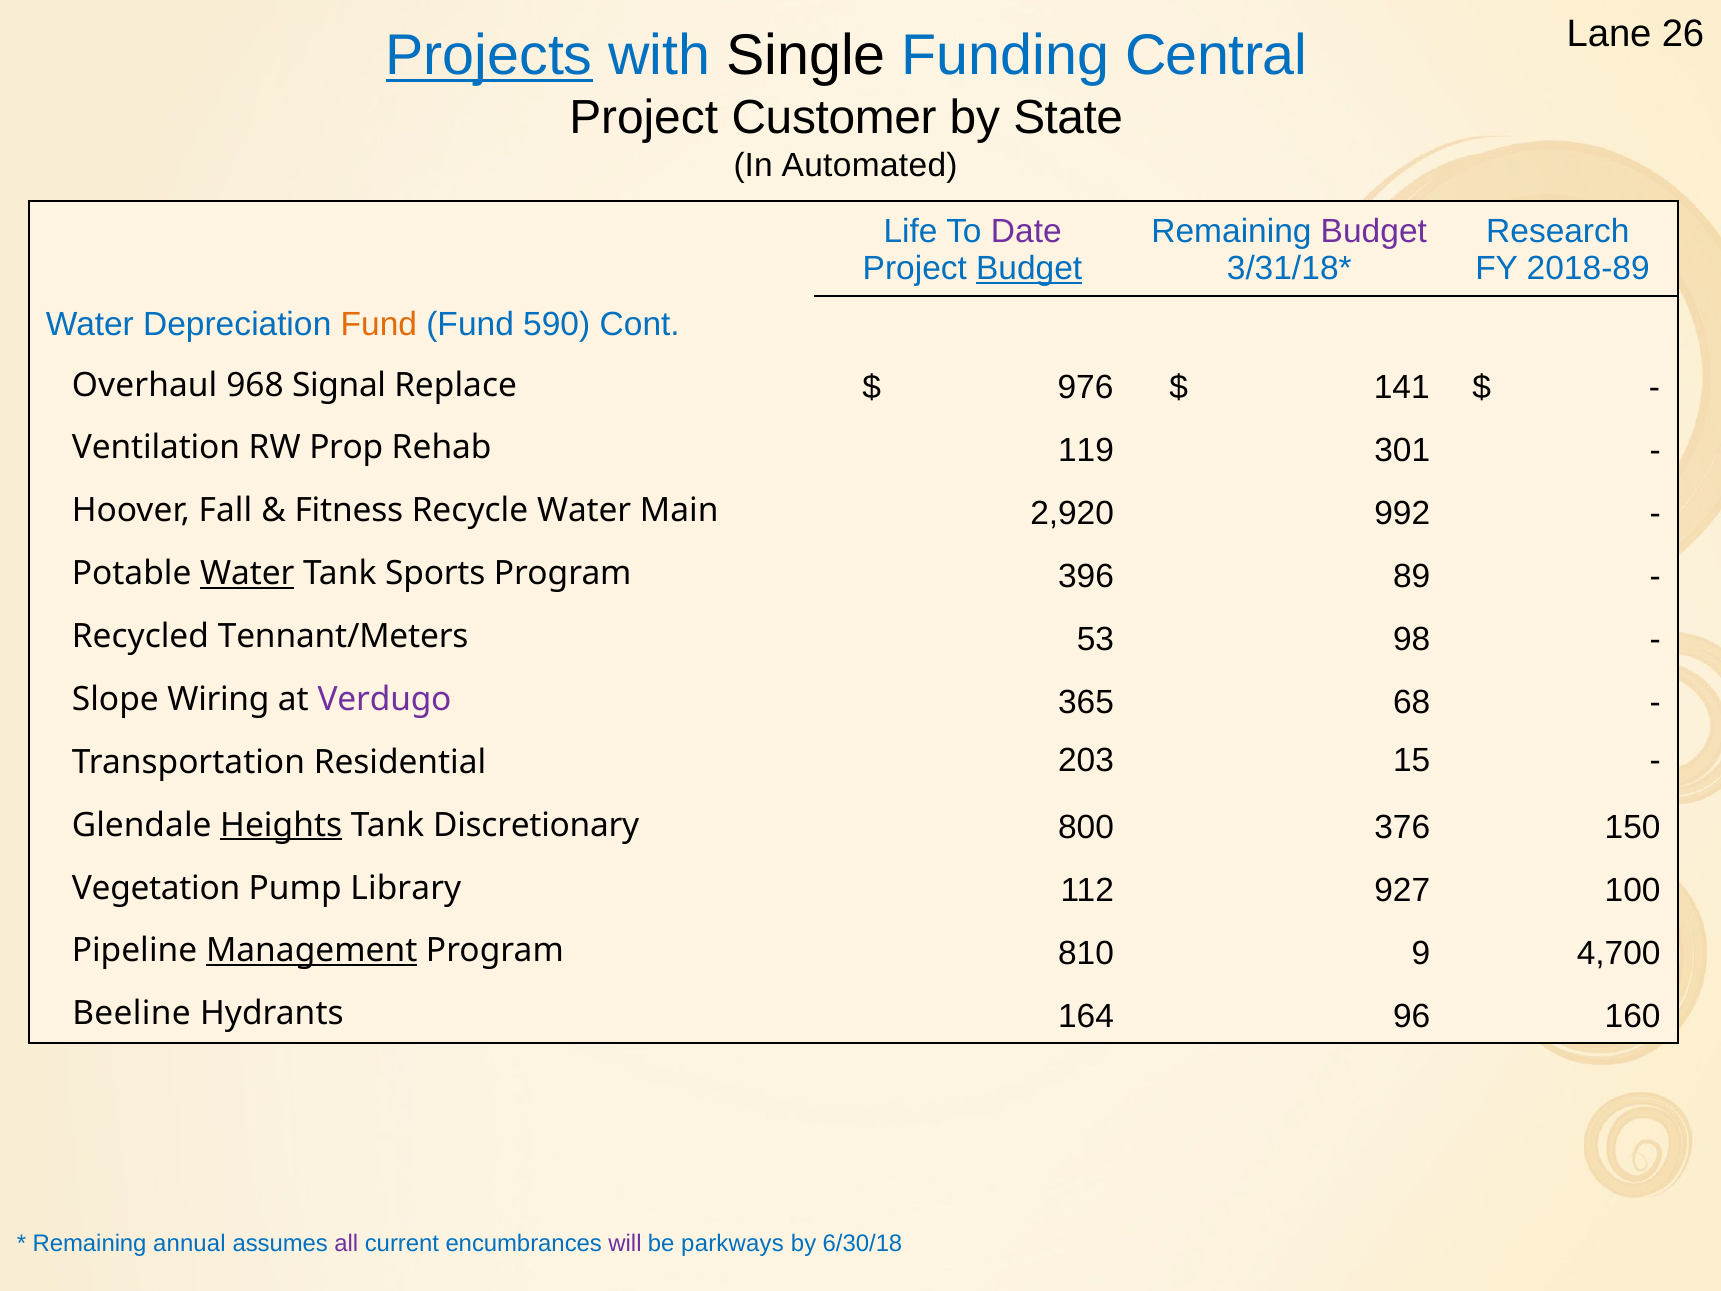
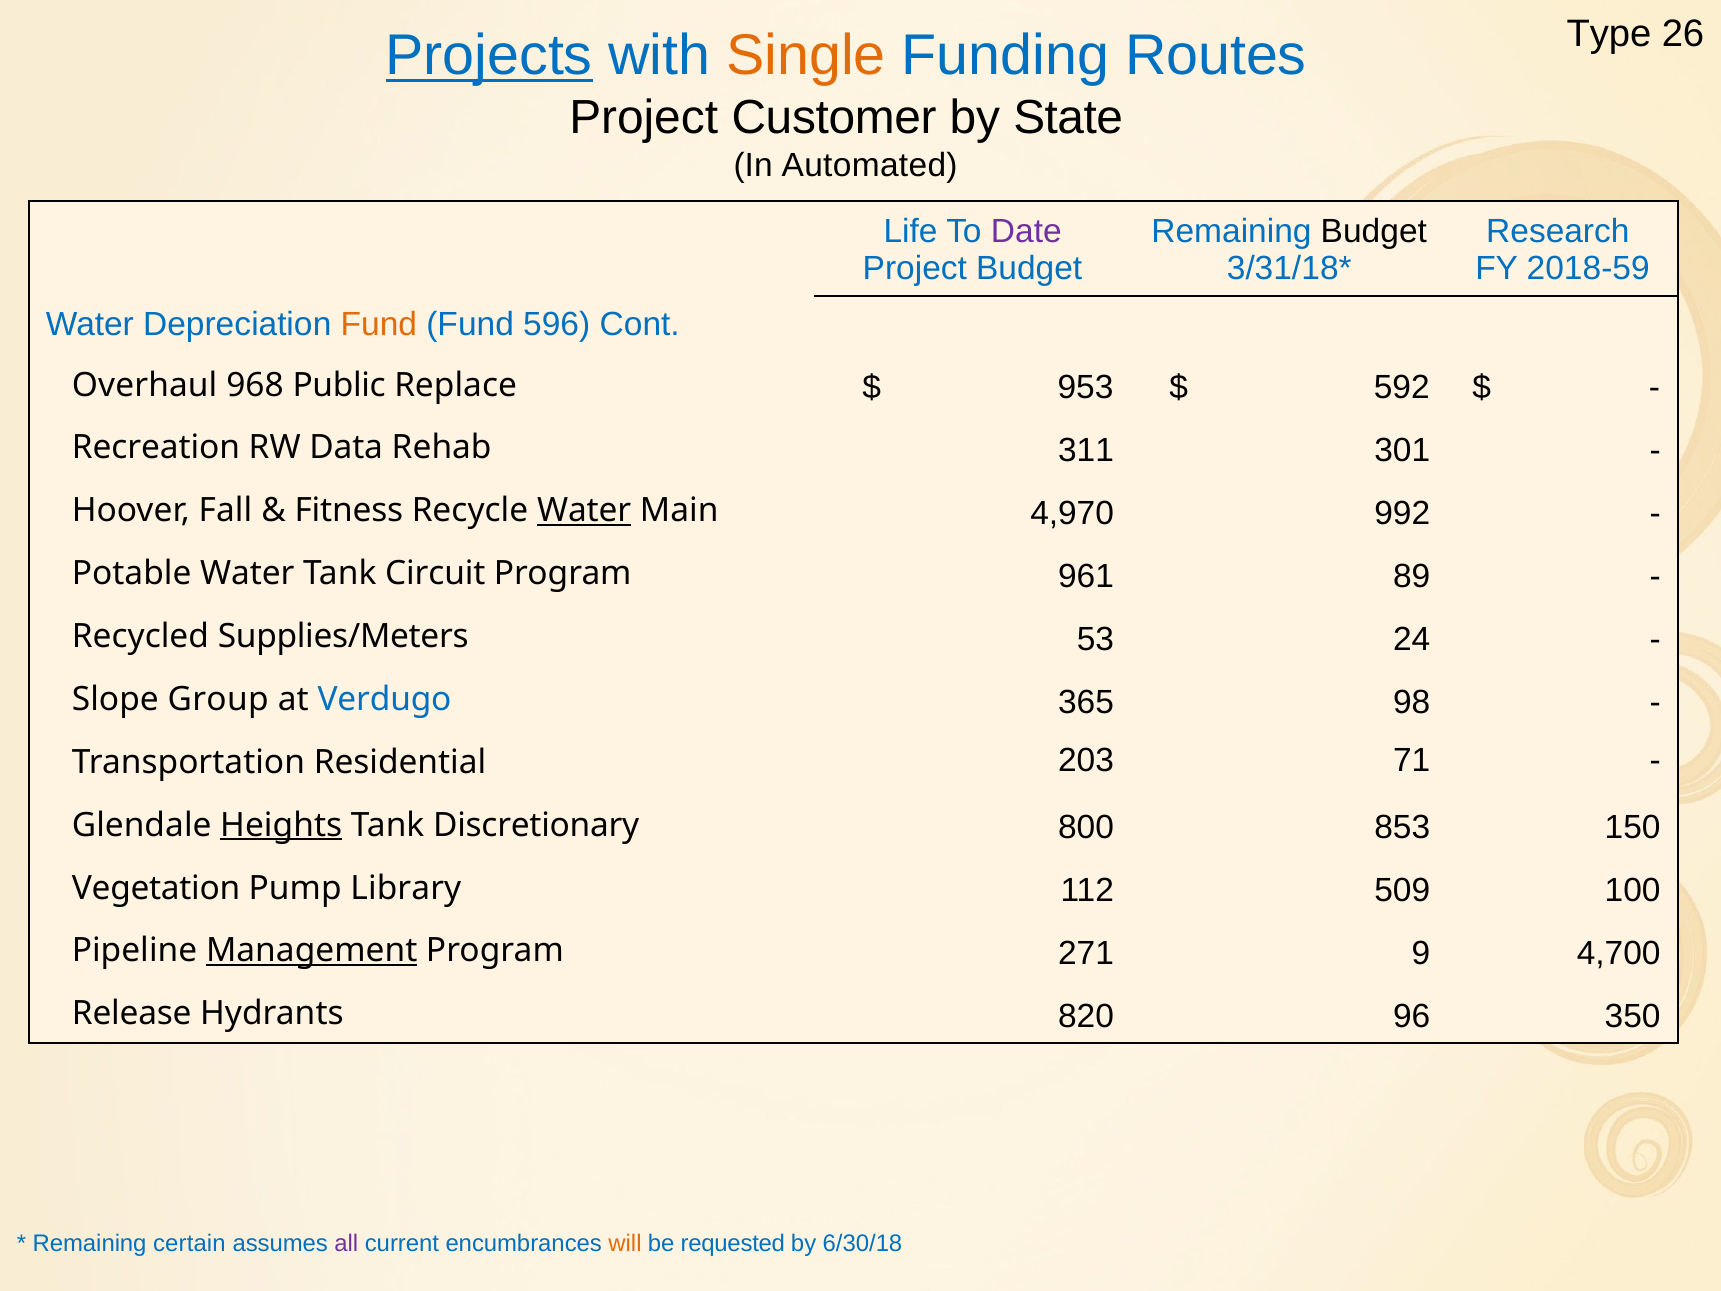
Lane: Lane -> Type (1609, 34)
Single colour: black -> orange (806, 56)
Central: Central -> Routes (1216, 56)
Budget colour: purple -> black (1374, 231)
Budget underline: present -> none (1029, 269)
2018-89: 2018-89 -> 2018-59 (1588, 269)
590: 590 -> 596 (557, 325)
Signal: Signal -> Public (339, 385)
976: 976 -> 953 (1085, 387)
141: 141 -> 592 (1402, 387)
Ventilation: Ventilation -> Recreation (156, 448)
Prop: Prop -> Data (346, 448)
119: 119 -> 311 (1086, 450)
Water underline: none -> present (584, 511)
2,920: 2,920 -> 4,970 (1072, 513)
Water underline: present -> none (247, 574)
Sports: Sports -> Circuit (435, 574)
396: 396 -> 961 (1086, 576)
Tennant/Meters: Tennant/Meters -> Supplies/Meters (343, 636)
98: 98 -> 24 (1412, 639)
Wiring: Wiring -> Group (218, 699)
Verdugo colour: purple -> blue (385, 699)
68: 68 -> 98 (1412, 702)
15: 15 -> 71 (1412, 761)
376: 376 -> 853 (1402, 828)
927: 927 -> 509 (1402, 890)
810: 810 -> 271 (1086, 953)
Beeline: Beeline -> Release (132, 1014)
164: 164 -> 820 (1086, 1016)
160: 160 -> 350 (1633, 1016)
annual: annual -> certain (189, 1243)
will colour: purple -> orange (625, 1243)
parkways: parkways -> requested (733, 1243)
